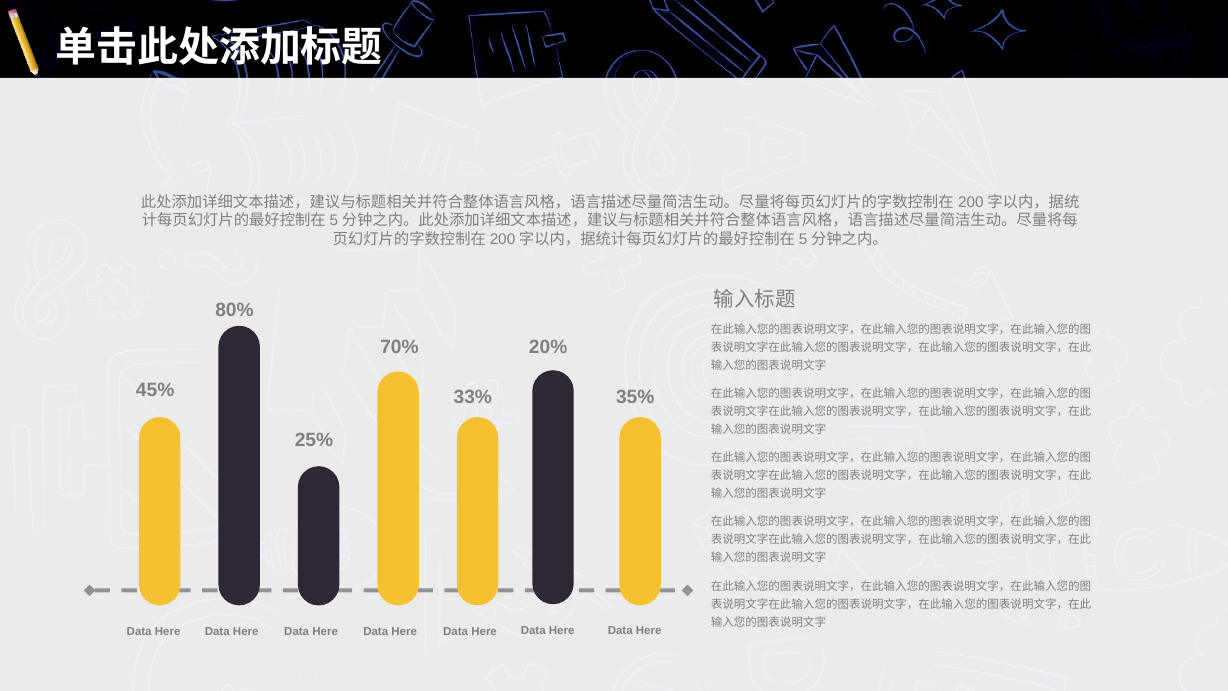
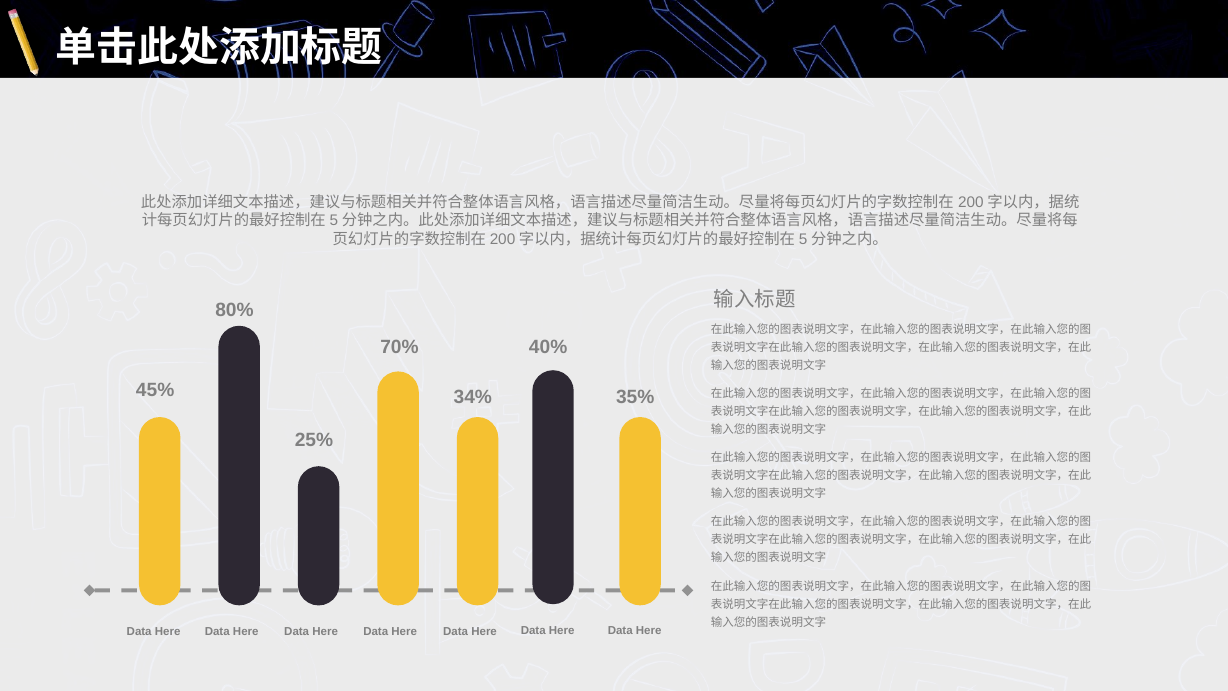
20%: 20% -> 40% (548, 347)
33%: 33% -> 34% (473, 397)
